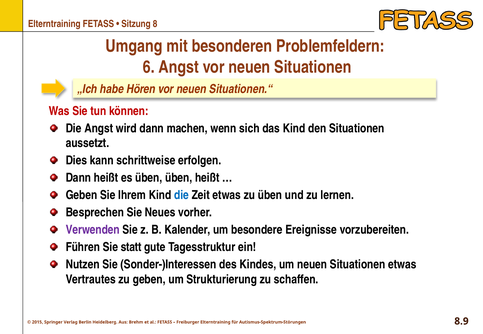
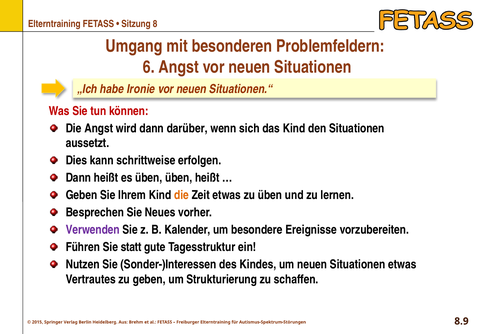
Hören: Hören -> Ironie (141, 89)
machen: machen -> darüber (187, 129)
die colour: blue -> orange (182, 195)
